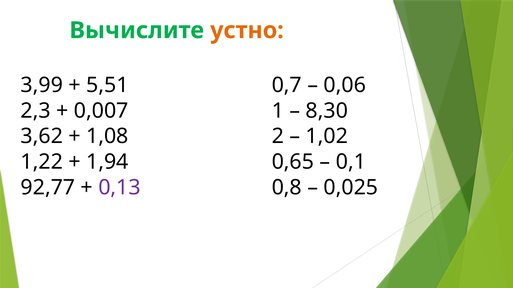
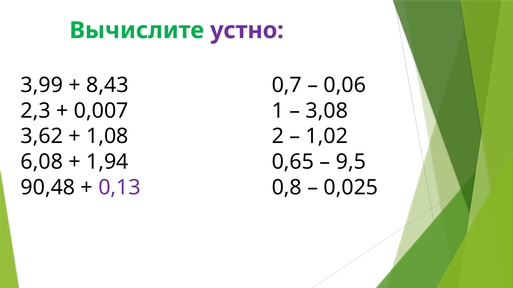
устно colour: orange -> purple (247, 30)
5,51: 5,51 -> 8,43 (107, 85)
8,30: 8,30 -> 3,08 (327, 111)
1,22: 1,22 -> 6,08 (42, 162)
0,1: 0,1 -> 9,5 (351, 162)
92,77: 92,77 -> 90,48 (48, 188)
